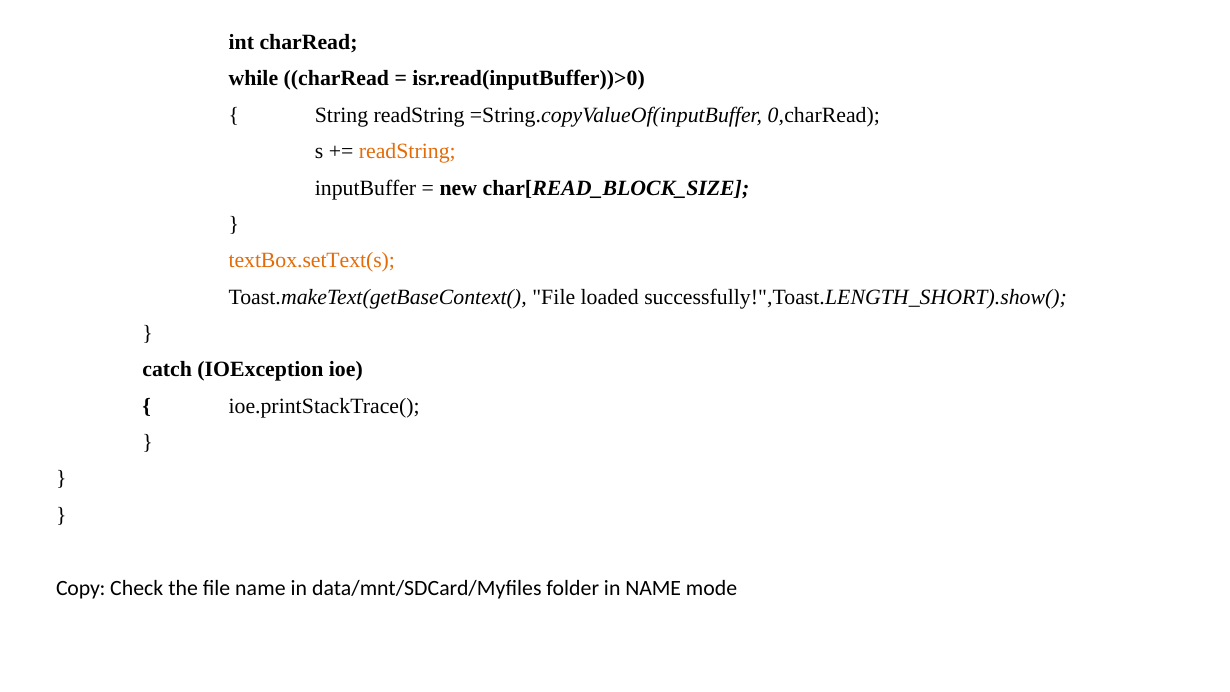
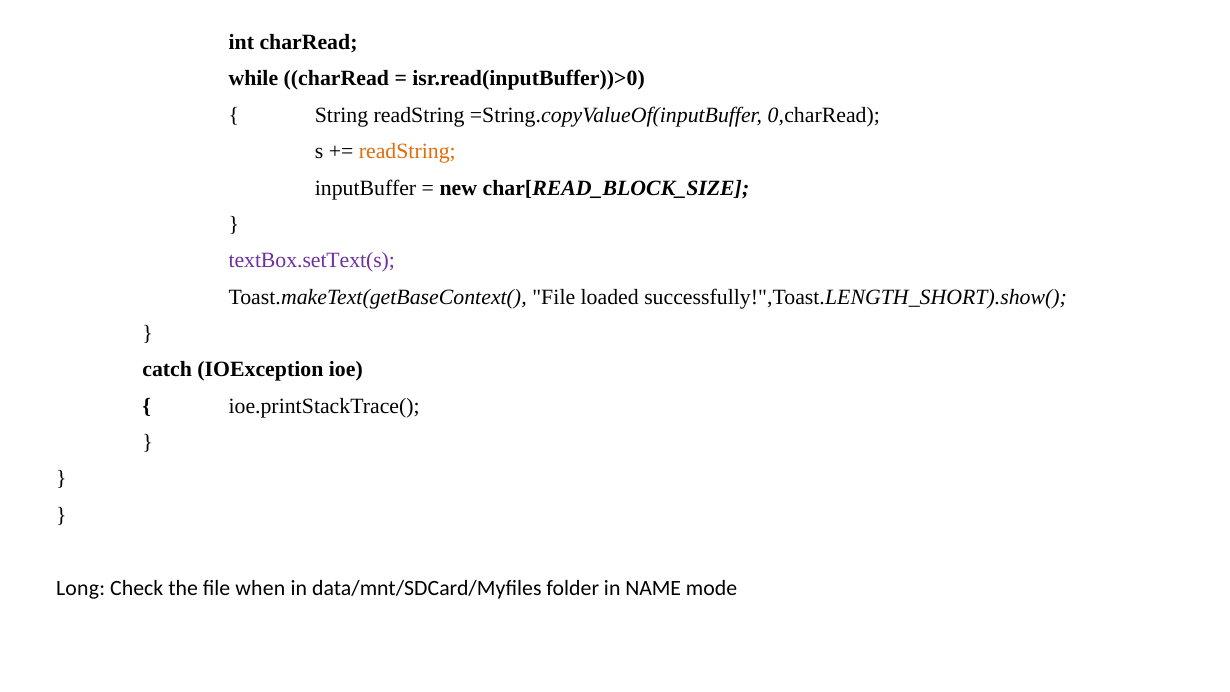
textBox.setText(s colour: orange -> purple (312, 261)
Copy: Copy -> Long (81, 588)
file name: name -> when (260, 588)
